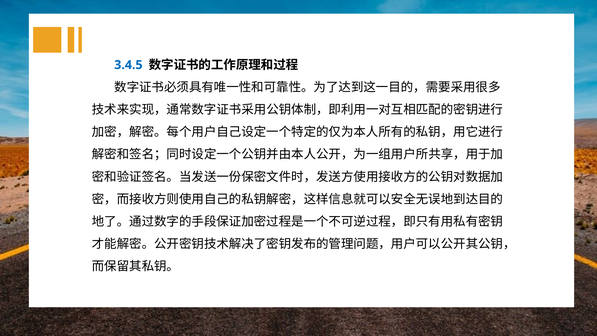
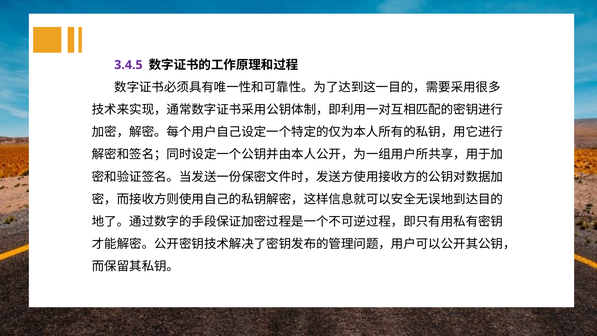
3.4.5 colour: blue -> purple (128, 65)
